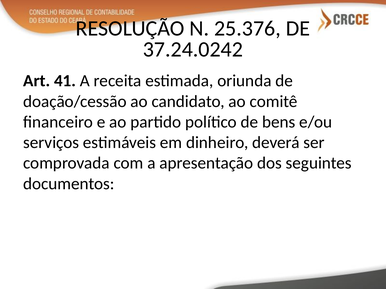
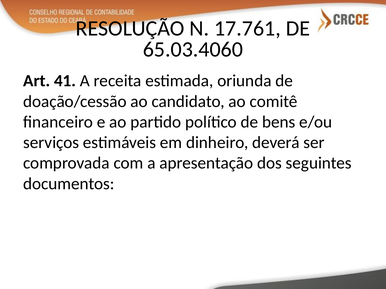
25.376: 25.376 -> 17.761 (247, 28)
37.24.0242: 37.24.0242 -> 65.03.4060 (193, 50)
